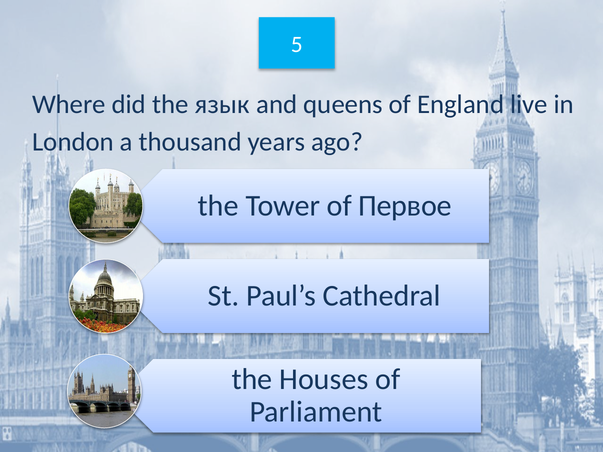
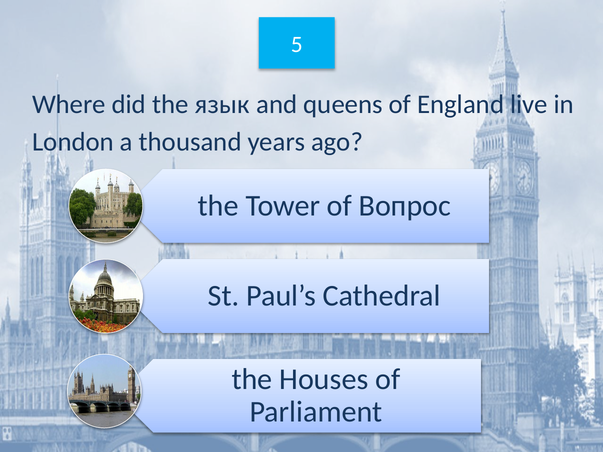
Первое: Первое -> Вопрос (405, 206)
